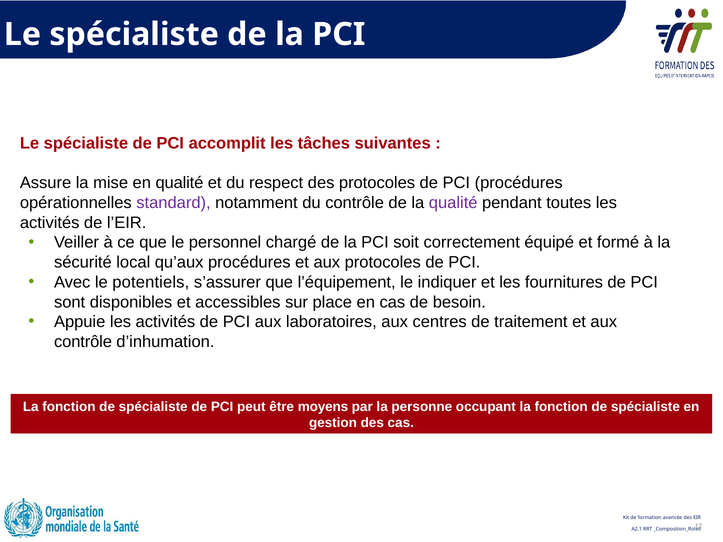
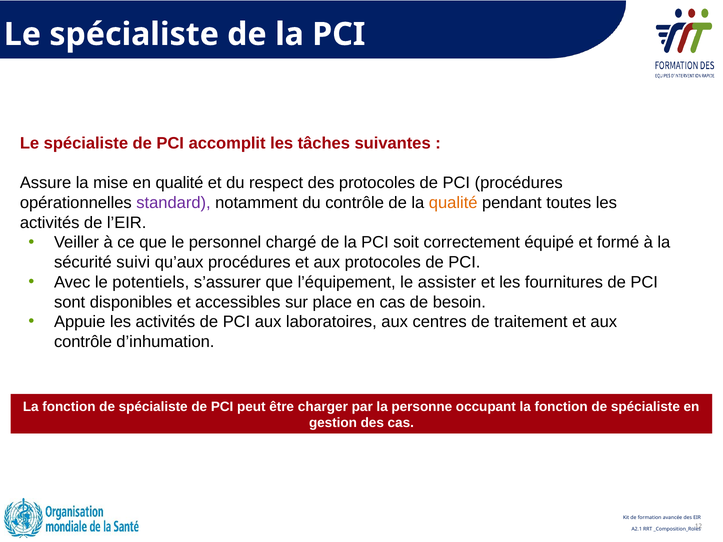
qualité colour: purple -> orange (453, 203)
local: local -> suivi (133, 262)
indiquer: indiquer -> assister (447, 282)
moyens: moyens -> charger (323, 407)
